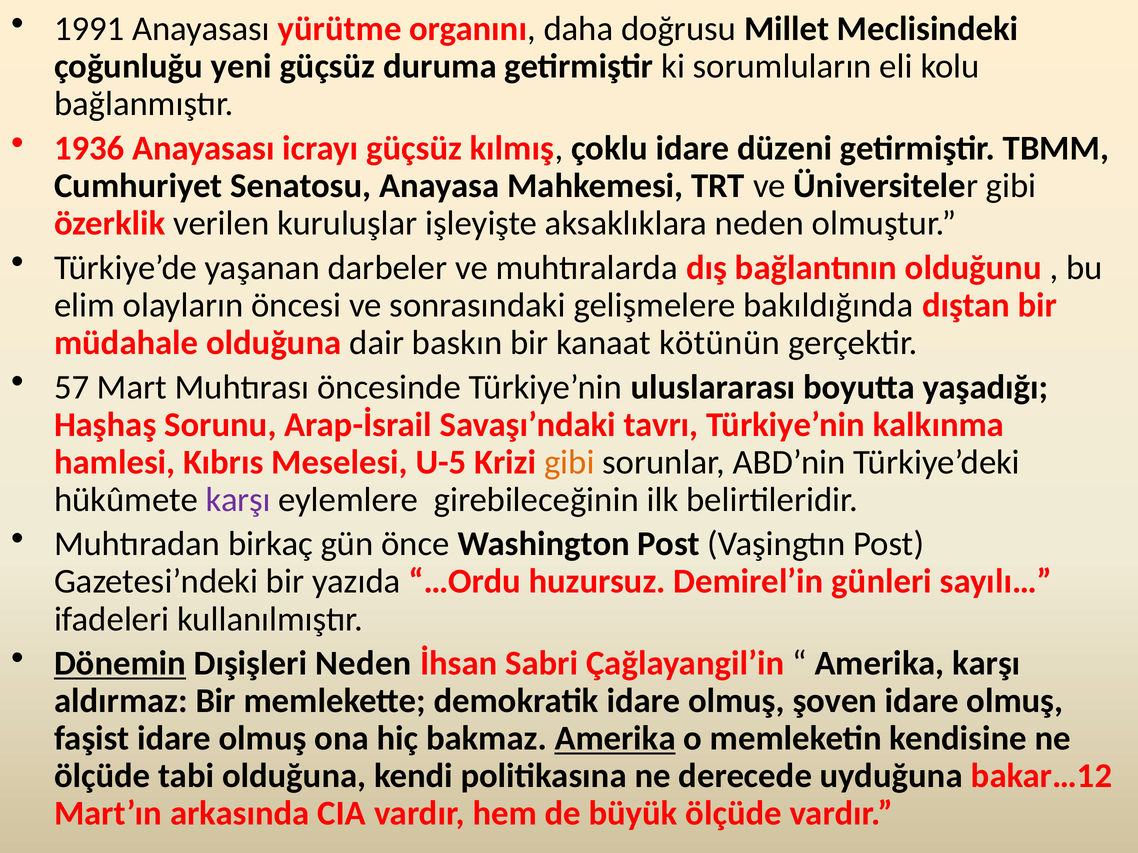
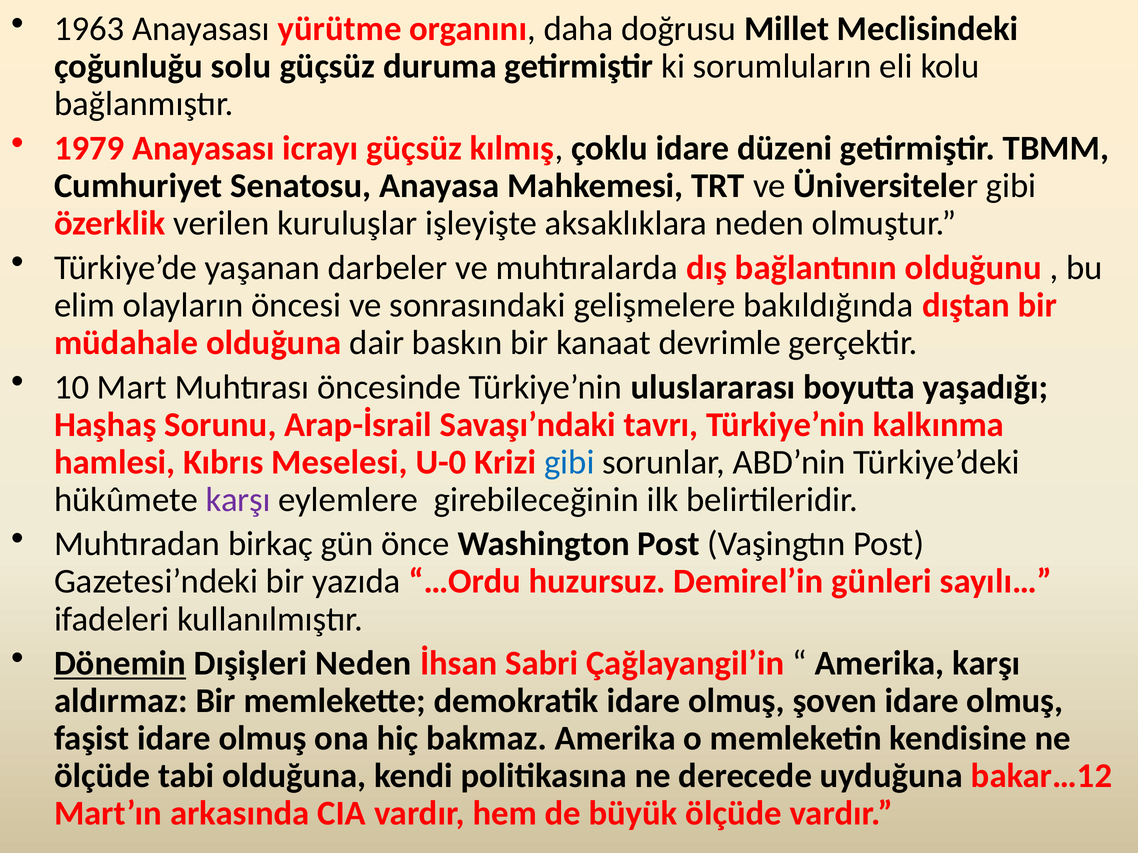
1991: 1991 -> 1963 (89, 29)
yeni: yeni -> solu (241, 67)
1936: 1936 -> 1979 (89, 148)
kötünün: kötünün -> devrimle (720, 343)
57: 57 -> 10 (72, 387)
U-5: U-5 -> U-0 (441, 462)
gibi colour: orange -> blue (569, 462)
Amerika underline: present -> none (615, 739)
